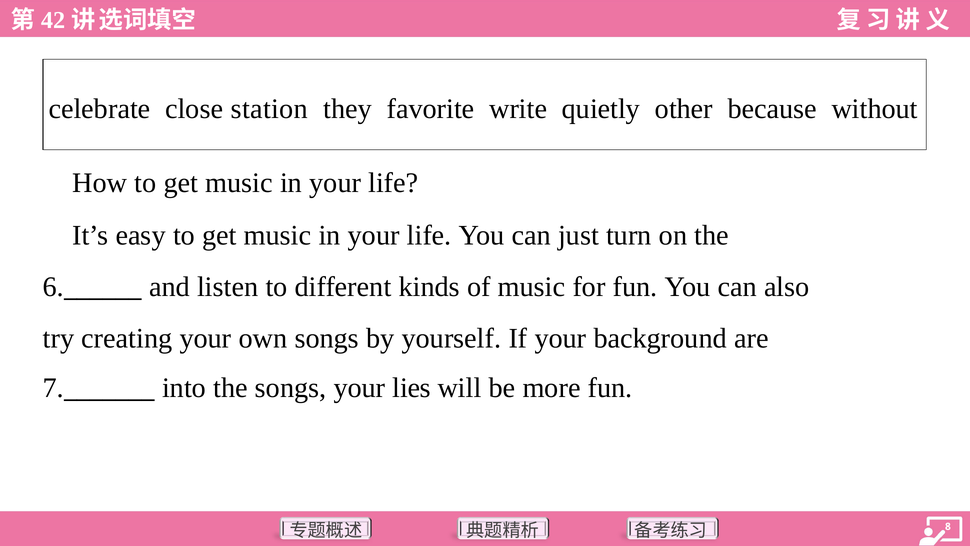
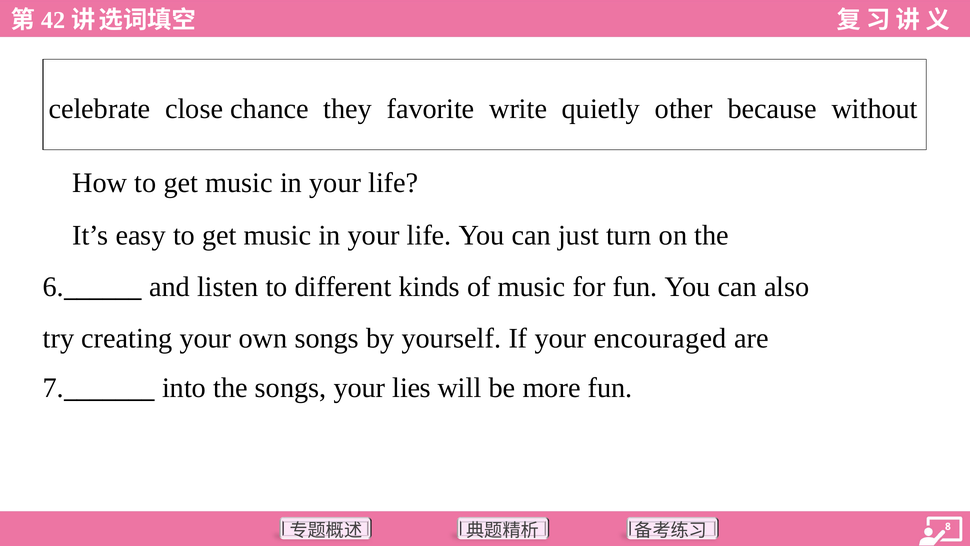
station: station -> chance (270, 109)
background: background -> encouraged (660, 338)
